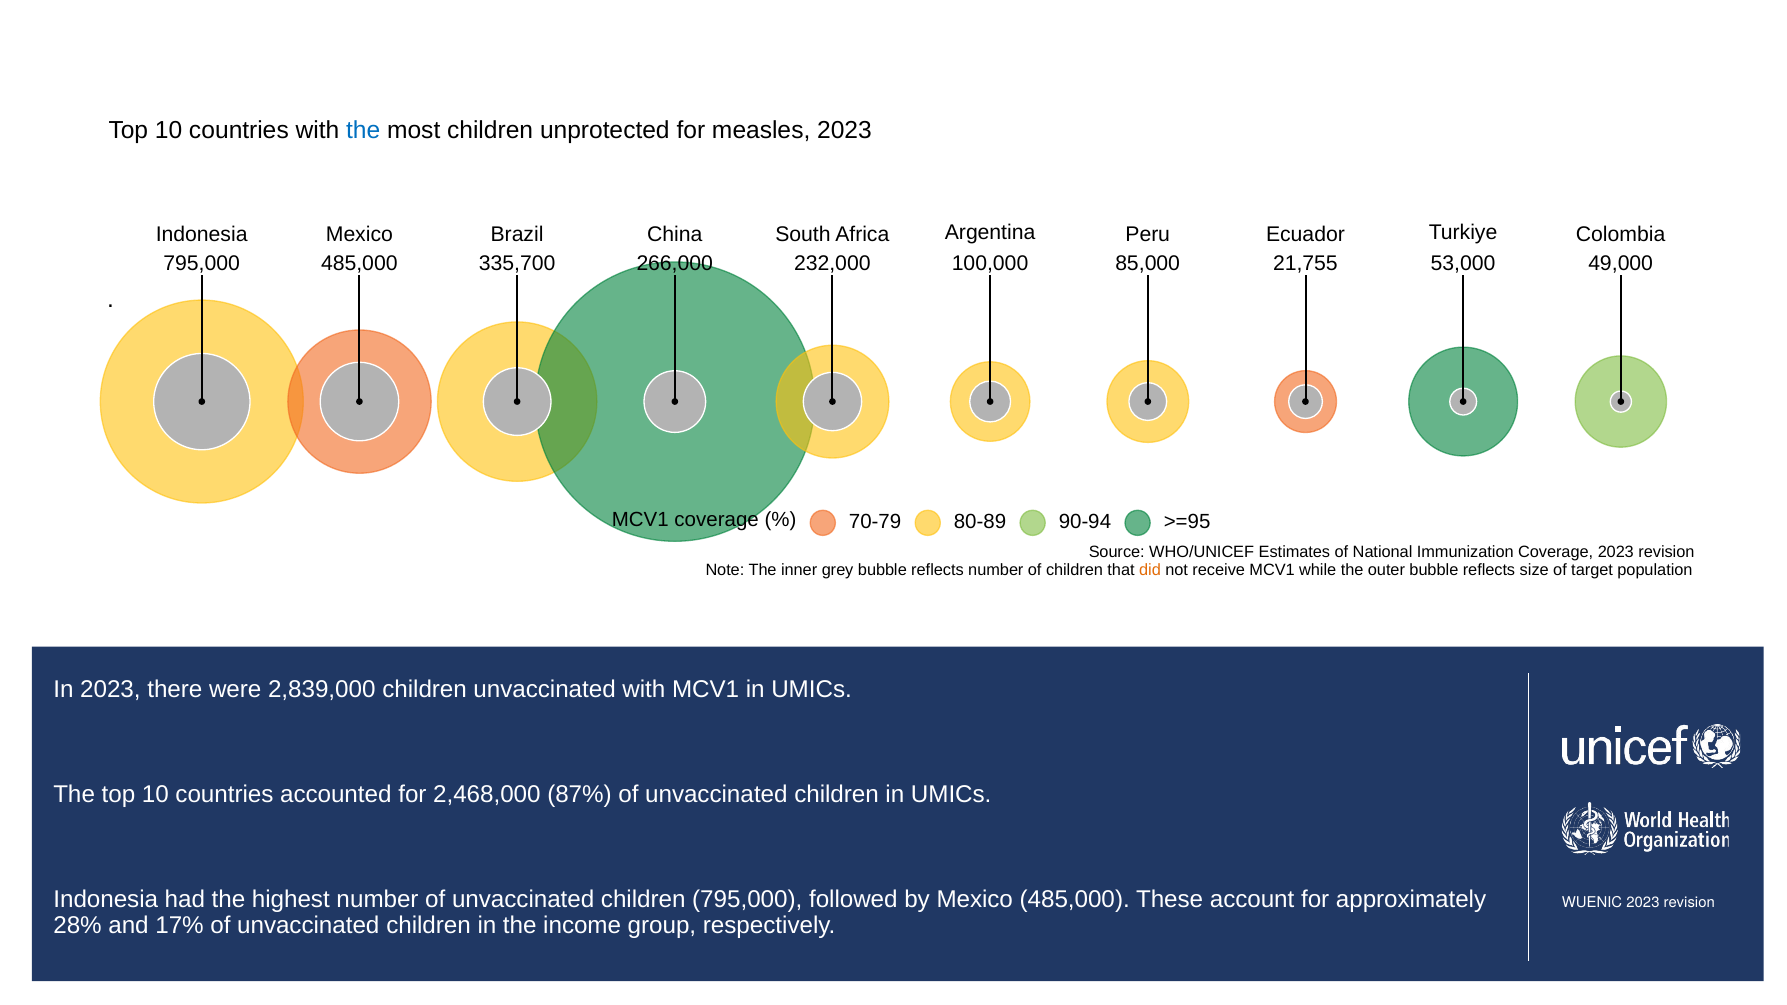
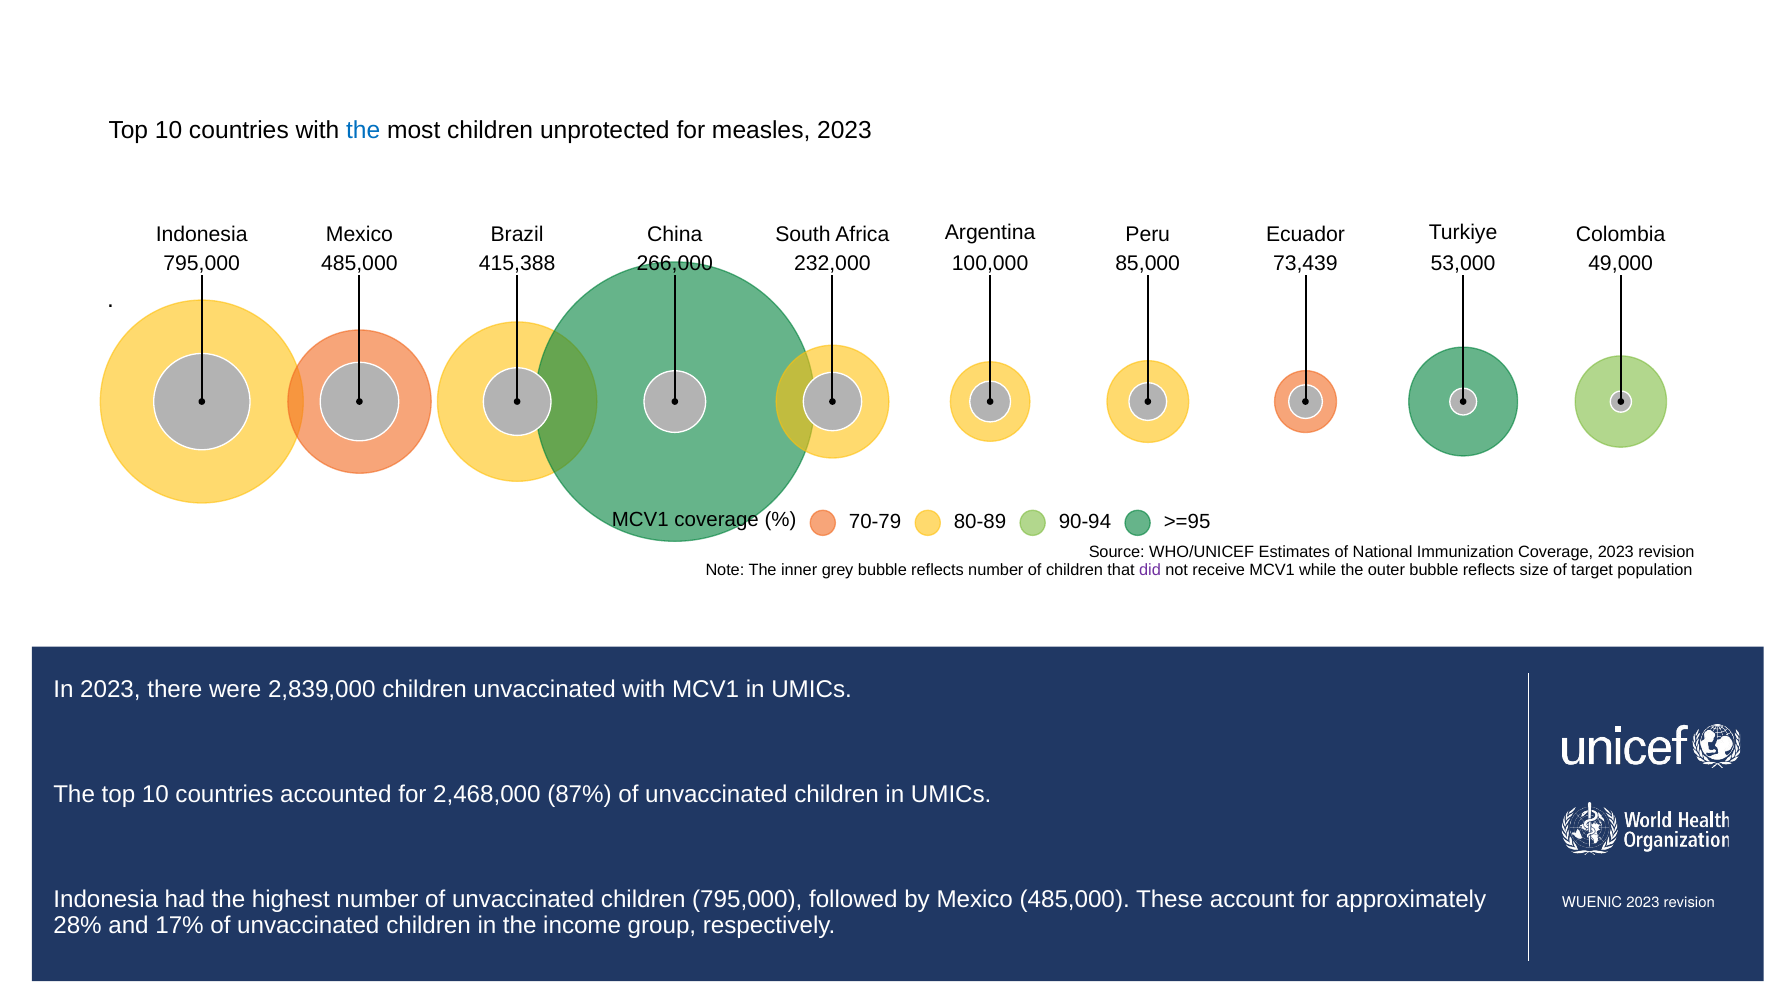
335,700: 335,700 -> 415,388 (517, 264)
21,755: 21,755 -> 73,439 (1305, 264)
did colour: orange -> purple (1150, 570)
